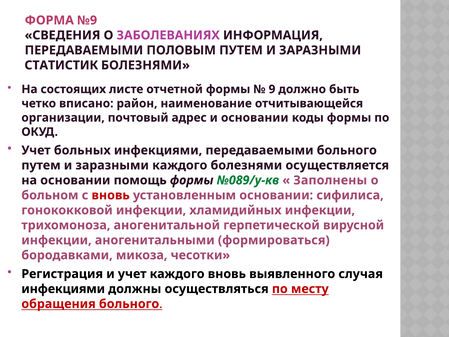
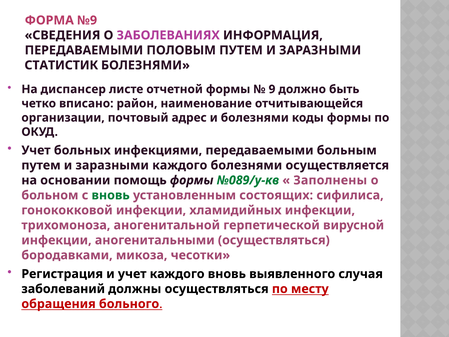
состоящих: состоящих -> диспансер (73, 89)
и основании: основании -> болезнями (255, 118)
передаваемыми больного: больного -> больным (347, 150)
вновь colour: red -> green (111, 195)
установленным основании: основании -> состоящих (276, 195)
аногенитальными формироваться: формироваться -> осуществляться (274, 240)
инфекциями: инфекциями -> заболеваний (63, 289)
